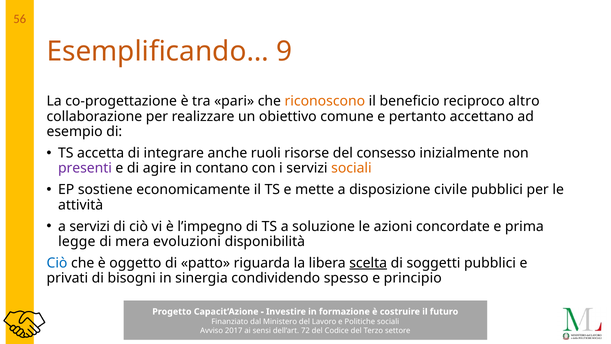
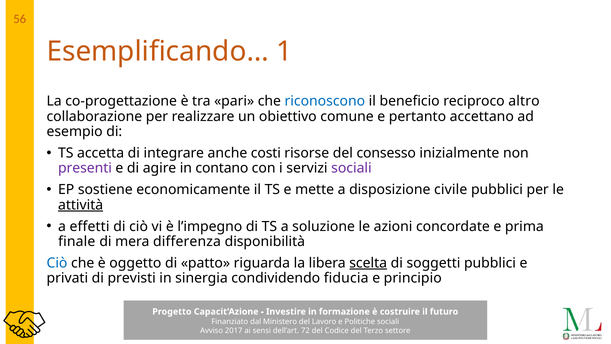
9: 9 -> 1 (284, 51)
riconoscono colour: orange -> blue (325, 101)
ruoli: ruoli -> costi (266, 153)
sociali colour: orange -> purple (351, 168)
attività underline: none -> present (81, 205)
a servizi: servizi -> effetti (90, 226)
legge: legge -> finale (77, 241)
evoluzioni: evoluzioni -> differenza (187, 241)
bisogni: bisogni -> previsti (132, 278)
spesso: spesso -> fiducia (346, 278)
